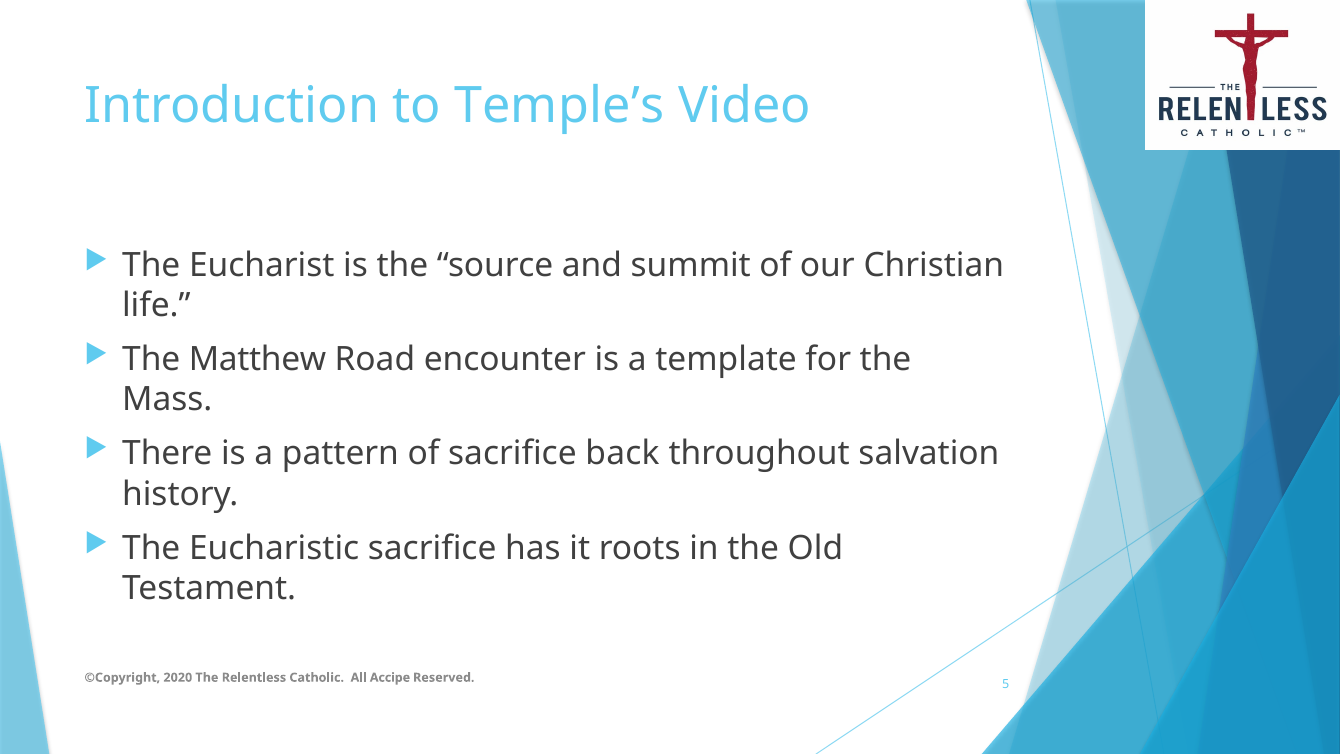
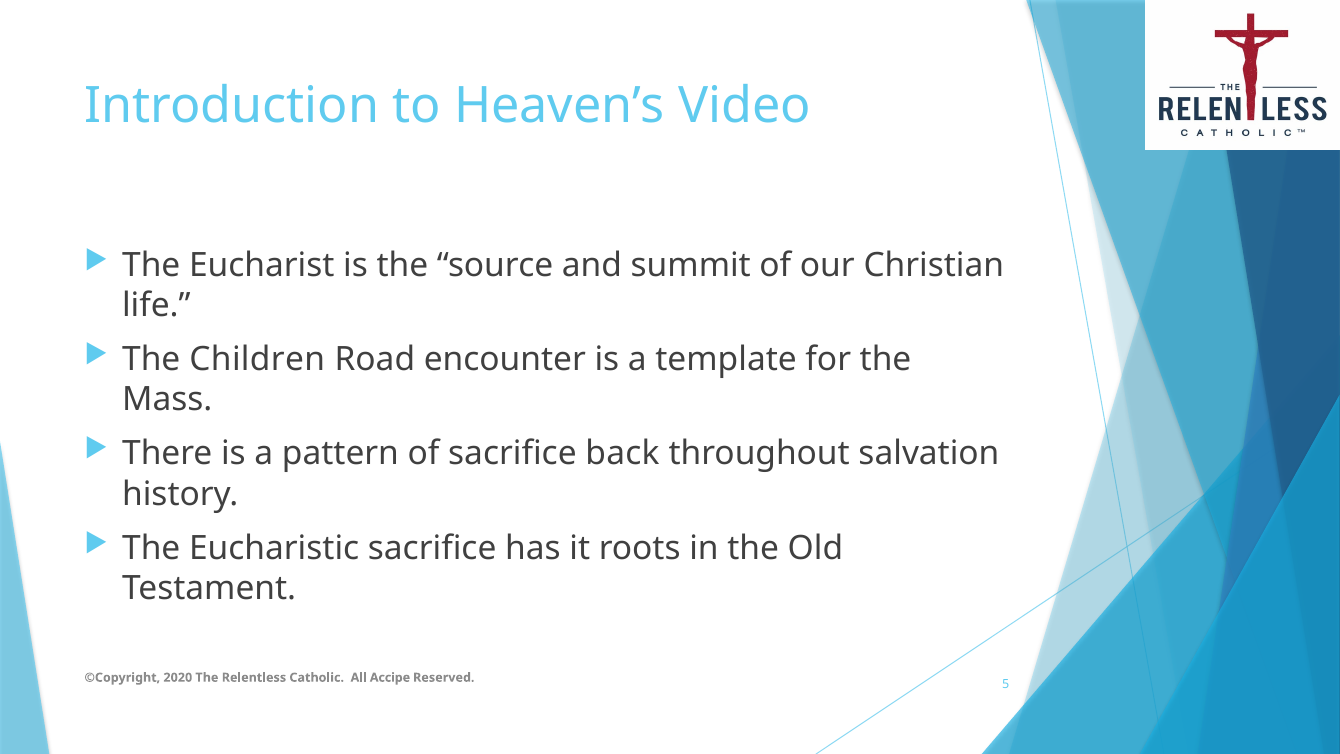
Temple’s: Temple’s -> Heaven’s (560, 106)
Matthew: Matthew -> Children (257, 359)
